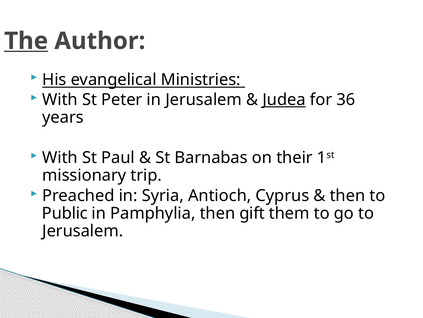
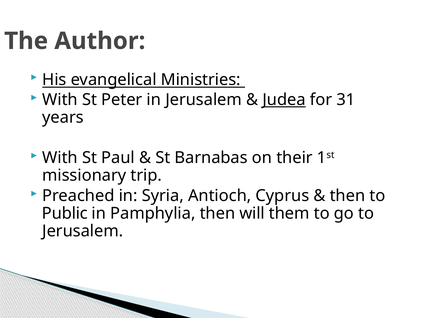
The underline: present -> none (26, 41)
36: 36 -> 31 (346, 99)
gift: gift -> will (252, 213)
